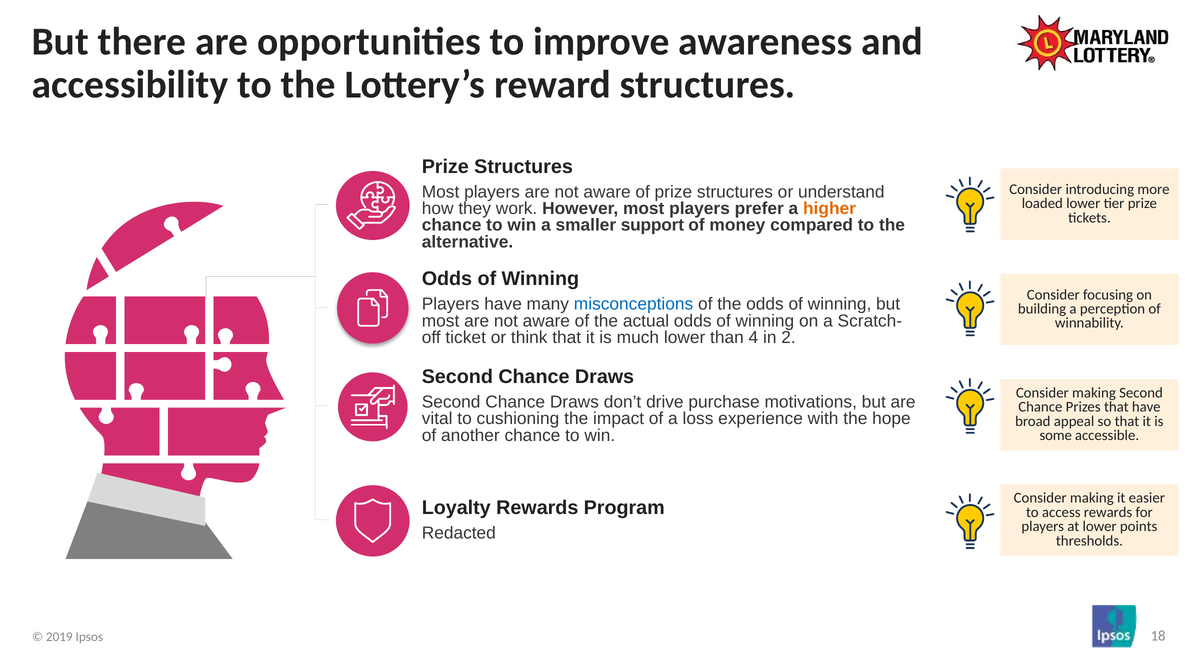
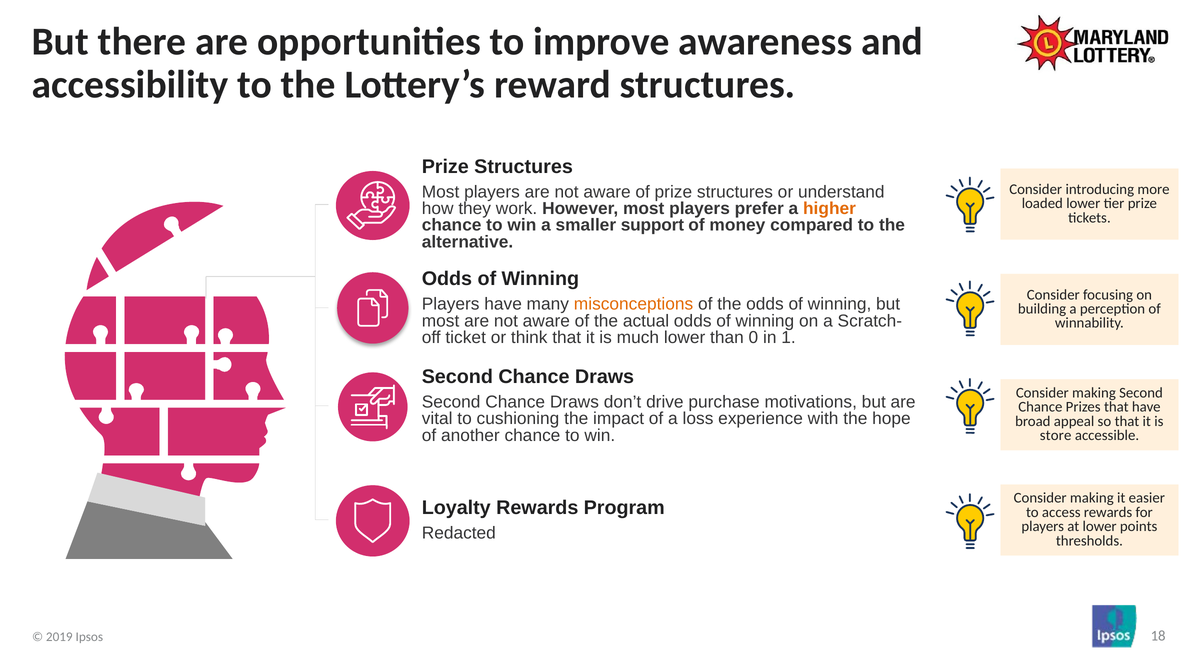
misconceptions colour: blue -> orange (634, 304)
4: 4 -> 0 (753, 337)
2: 2 -> 1 (789, 337)
some: some -> store (1056, 436)
